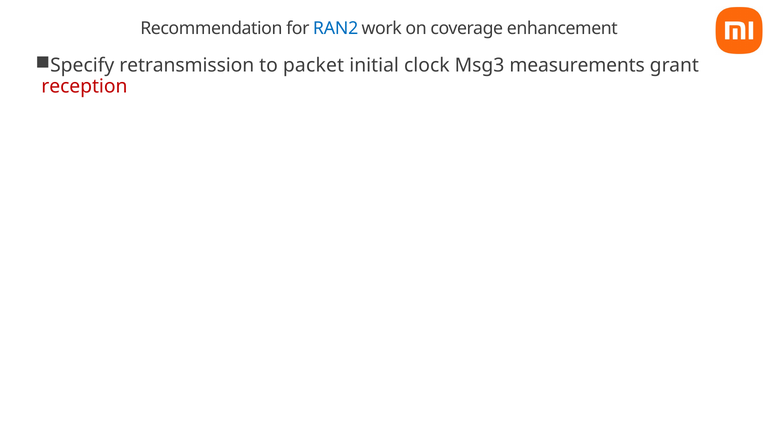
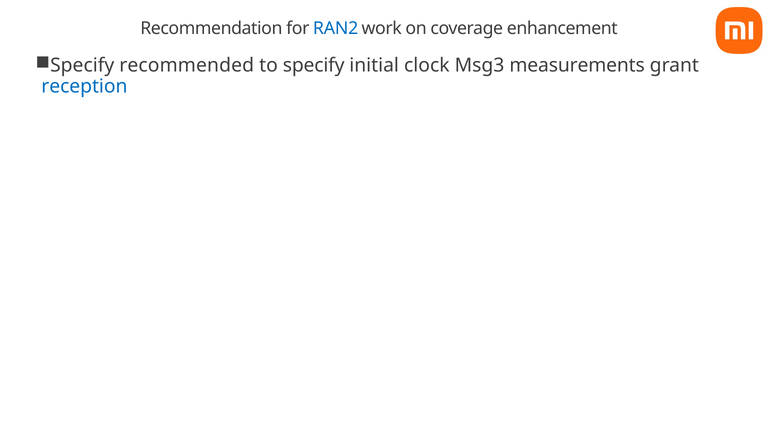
retransmission: retransmission -> recommended (187, 66)
to packet: packet -> specify (314, 66)
reception colour: red -> blue (84, 86)
